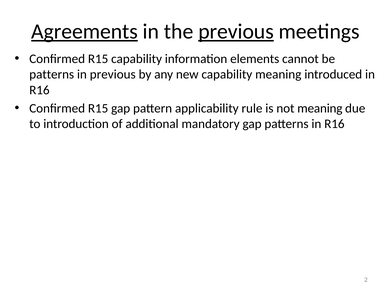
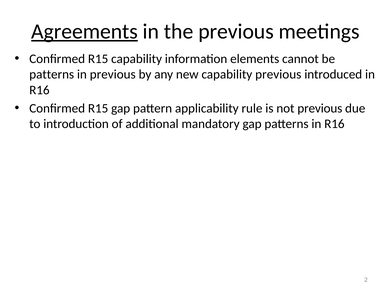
previous underline: present -> none (236, 31)
capability meaning: meaning -> previous (278, 74)
not meaning: meaning -> previous (320, 108)
